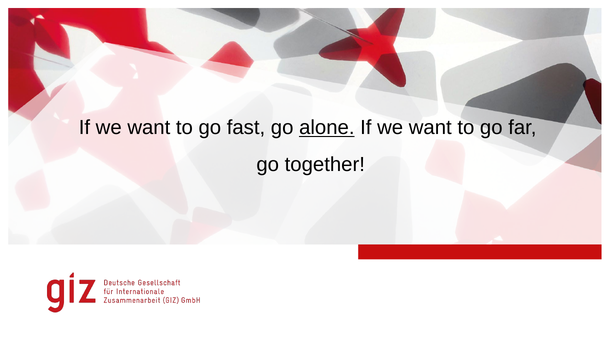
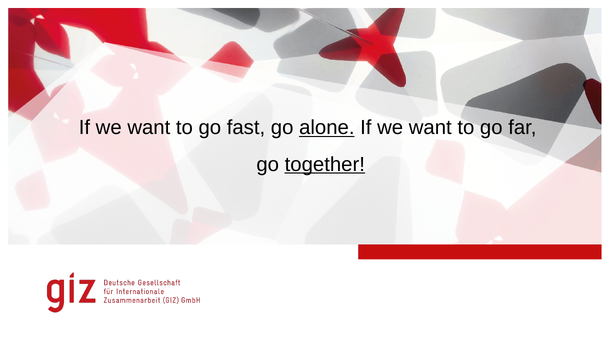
together underline: none -> present (325, 164)
